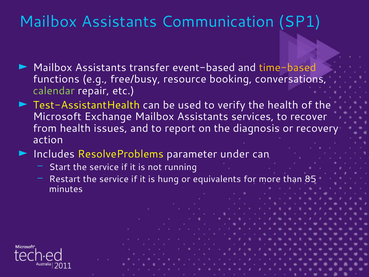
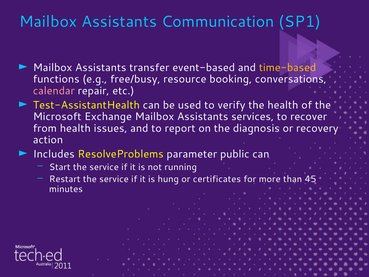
calendar colour: light green -> pink (54, 91)
under: under -> public (235, 154)
equivalents: equivalents -> certificates (217, 179)
85: 85 -> 45 (310, 179)
